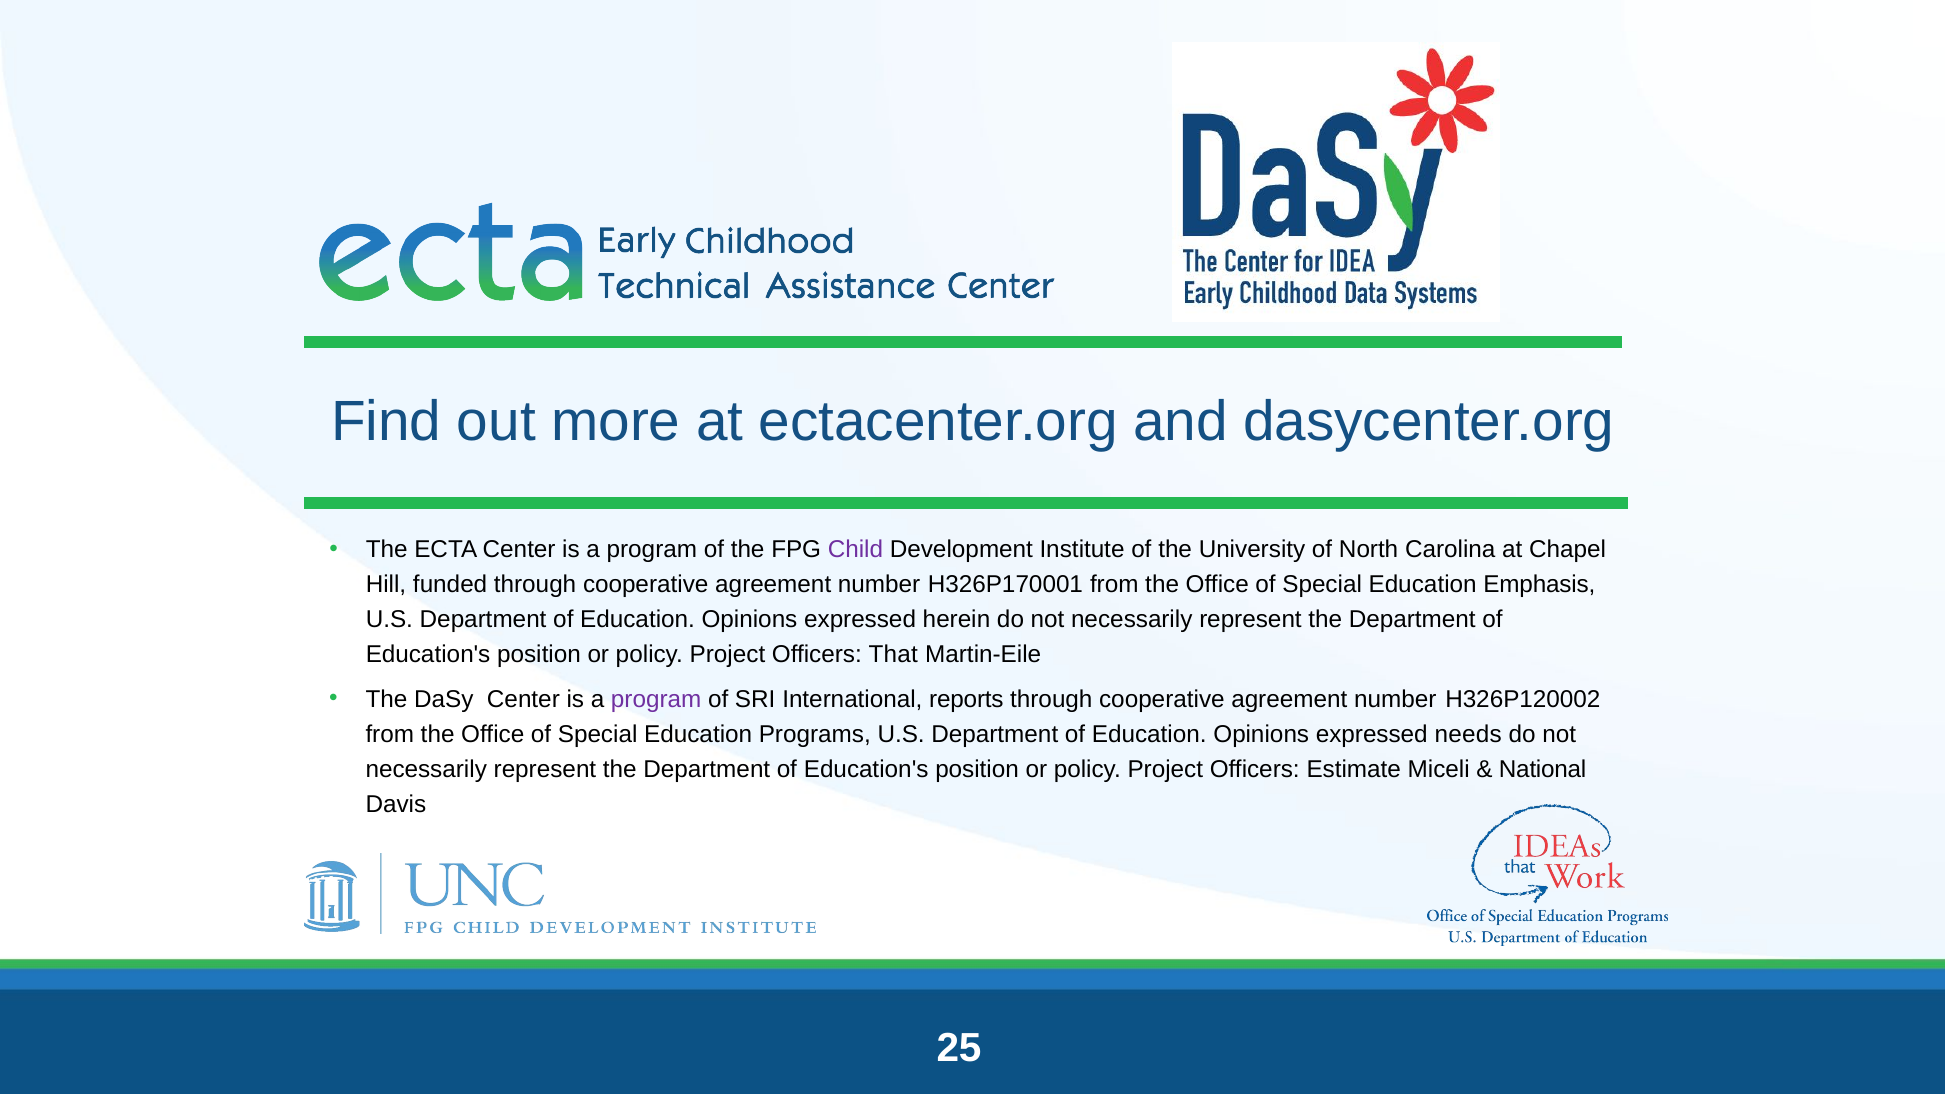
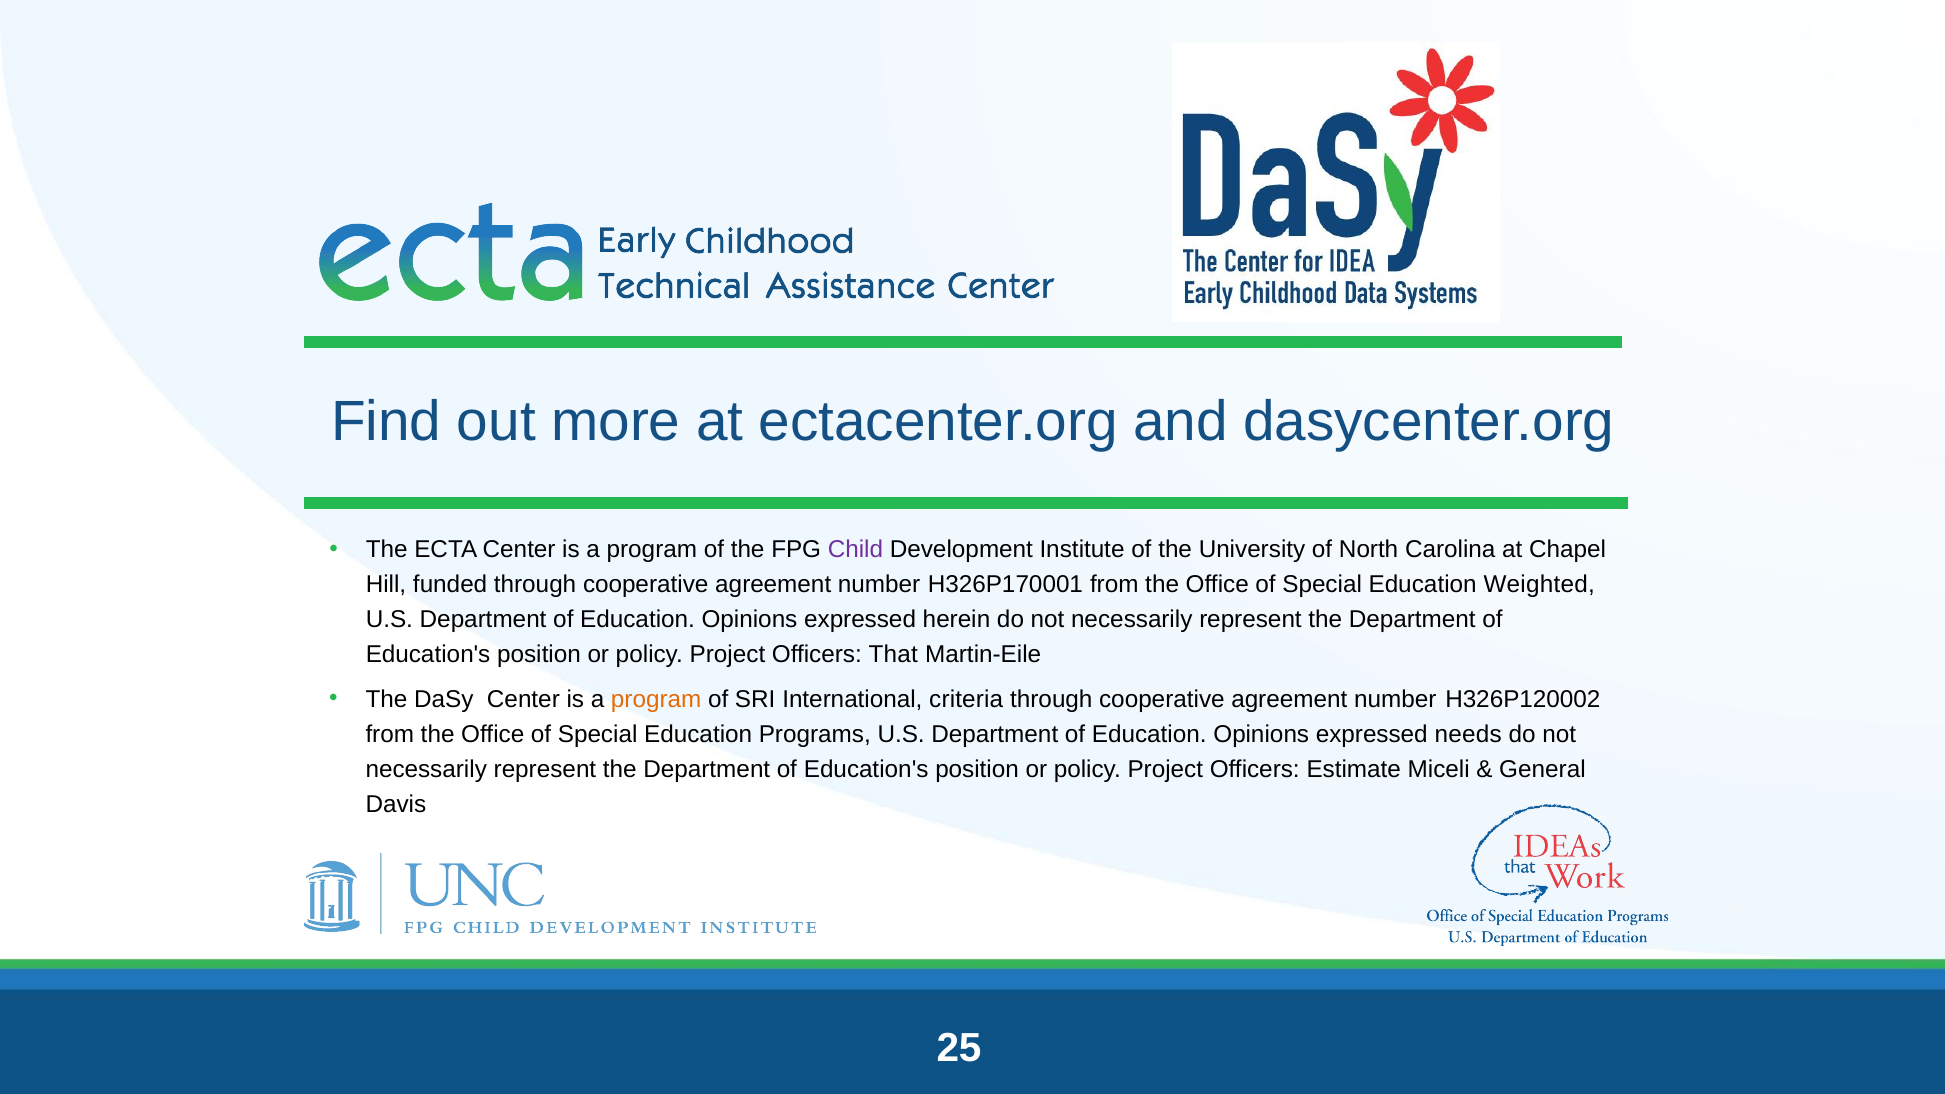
Emphasis: Emphasis -> Weighted (1539, 585)
program colour: purple -> orange (656, 699)
reports: reports -> criteria (966, 699)
National: National -> General (1543, 769)
